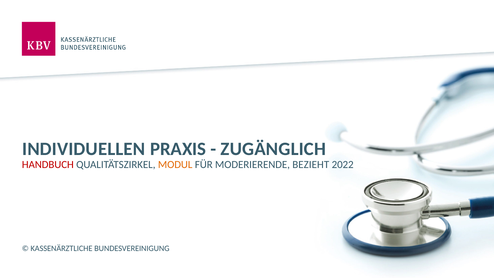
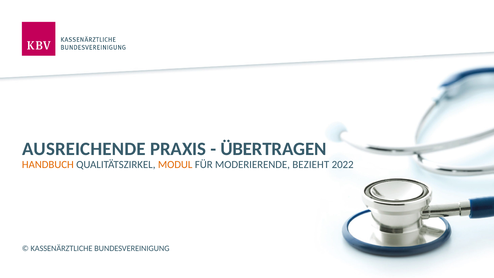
INDIVIDUELLEN: INDIVIDUELLEN -> AUSREICHENDE (84, 149)
ZUGÄNGLICH: ZUGÄNGLICH -> ÜBERTRAGEN (273, 149)
HANDBUCH colour: red -> orange (48, 165)
